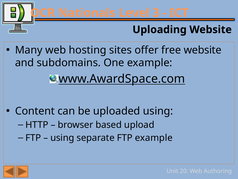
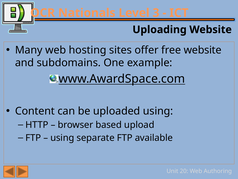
FTP example: example -> available (154, 137)
